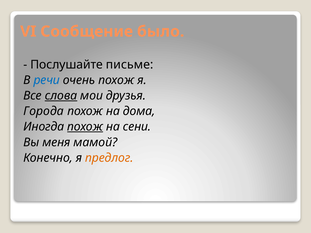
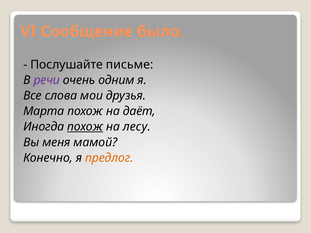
речи colour: blue -> purple (47, 80)
очень похож: похож -> одним (116, 80)
слова underline: present -> none (61, 96)
Города: Города -> Марта (44, 111)
дома: дома -> даёт (139, 111)
сени: сени -> лесу (137, 127)
